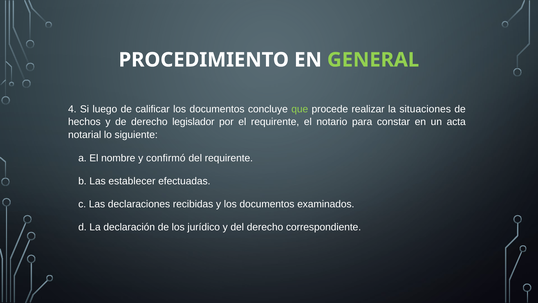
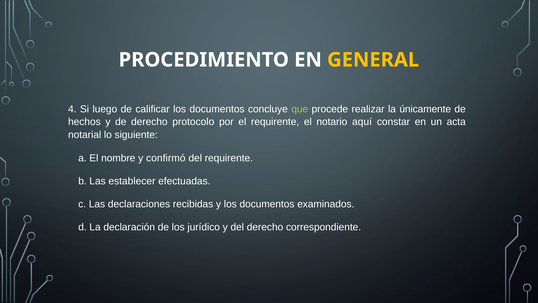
GENERAL colour: light green -> yellow (373, 60)
situaciones: situaciones -> únicamente (425, 109)
legislador: legislador -> protocolo (193, 122)
para: para -> aquí (362, 122)
